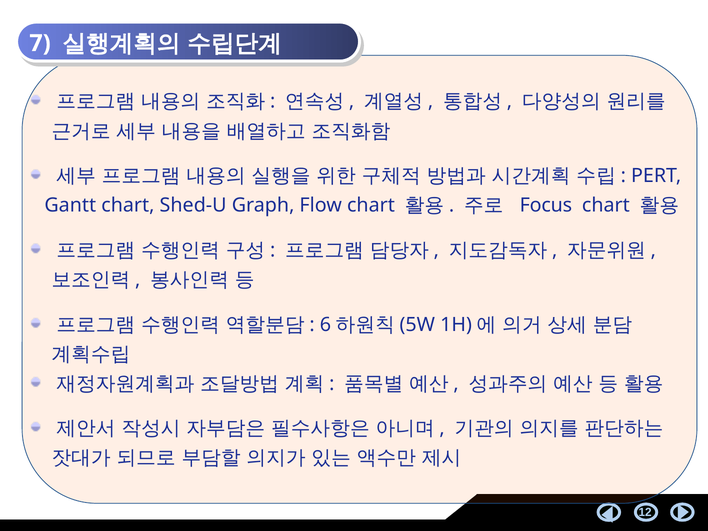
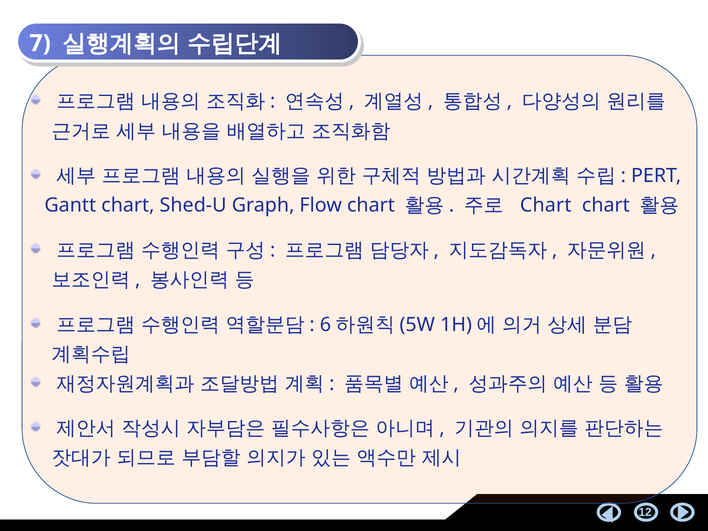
Focus: Focus -> Chart (546, 205)
